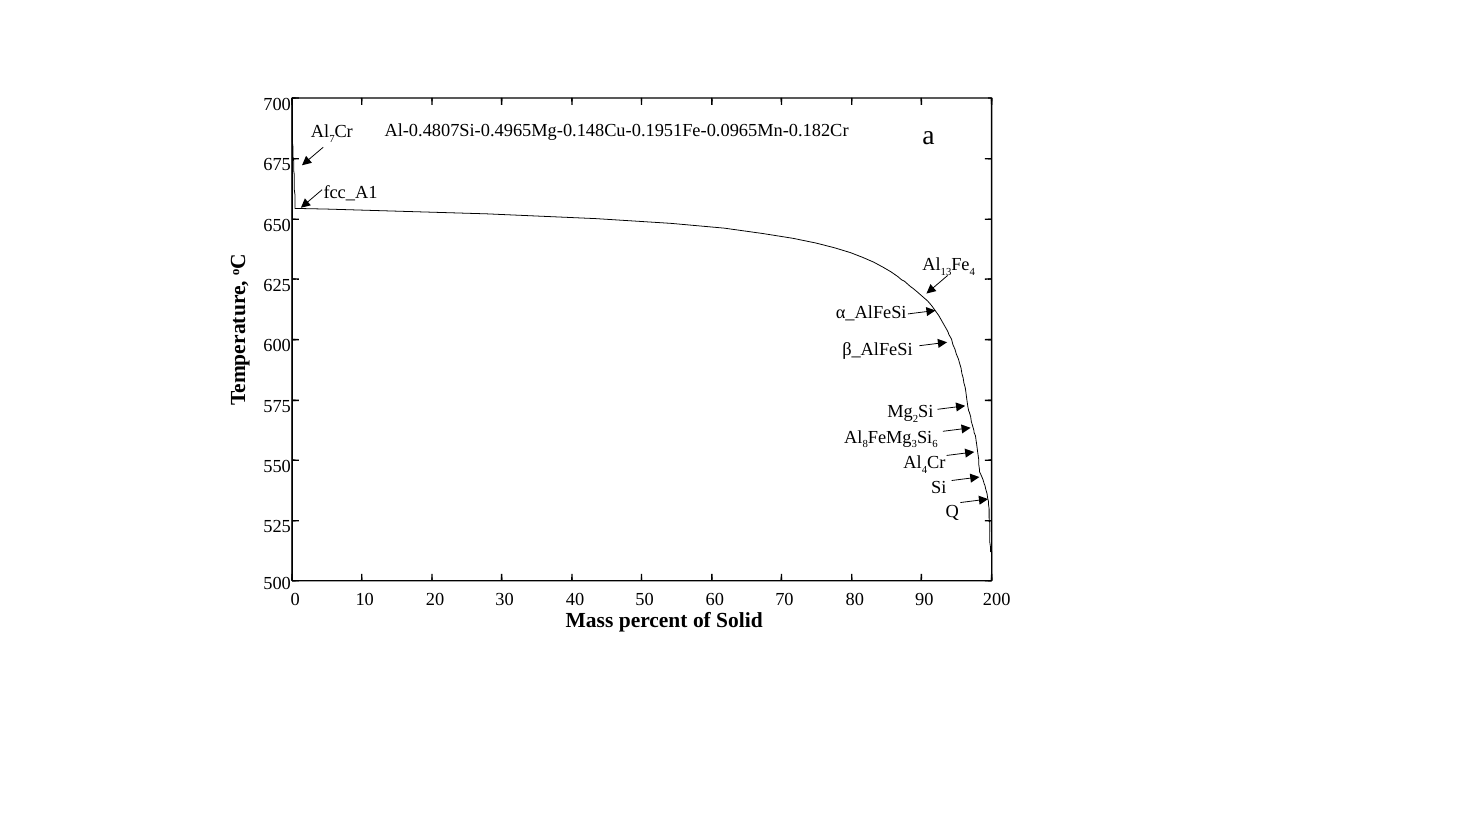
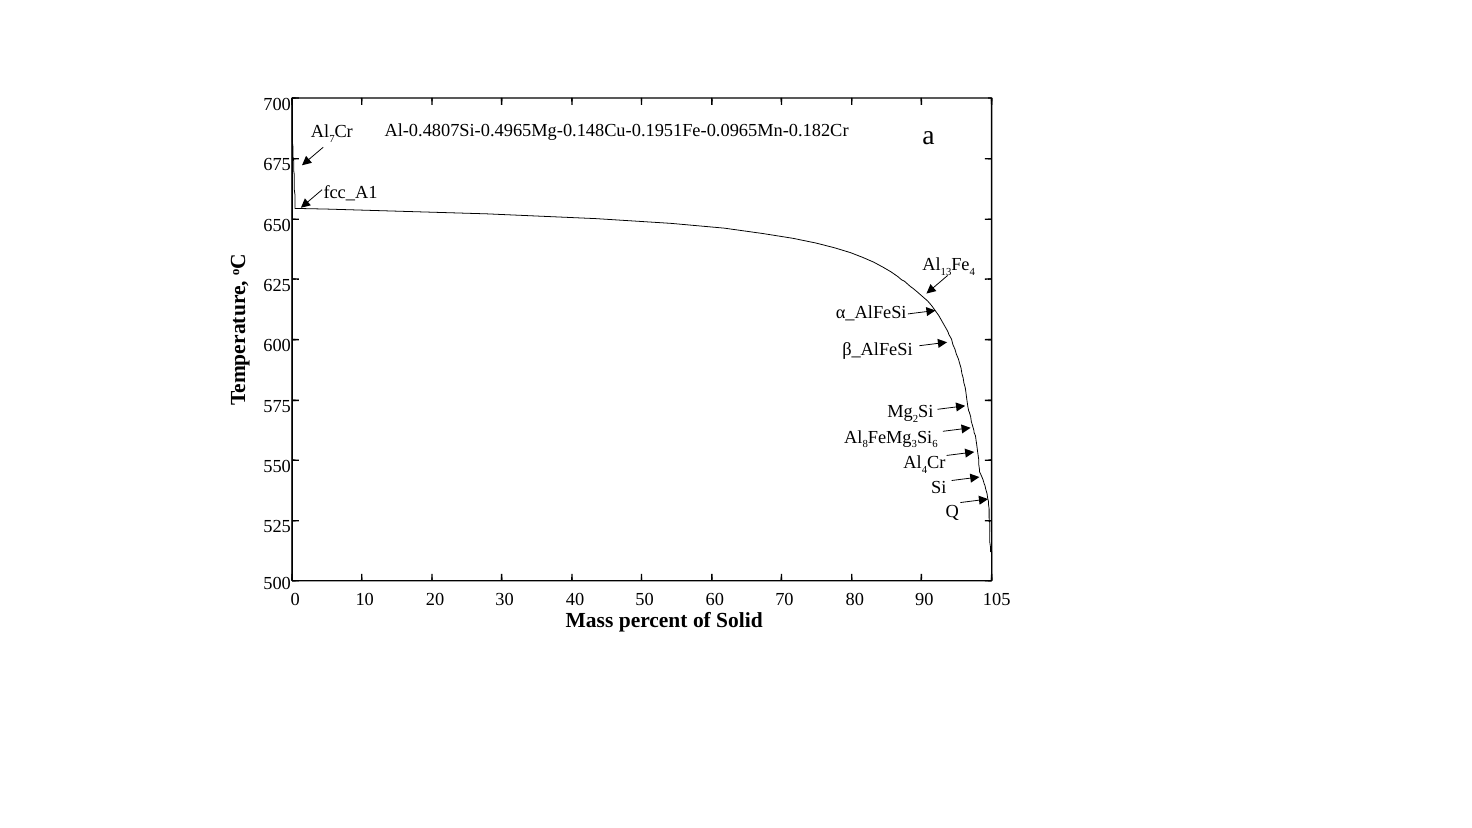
200: 200 -> 105 (997, 600)
